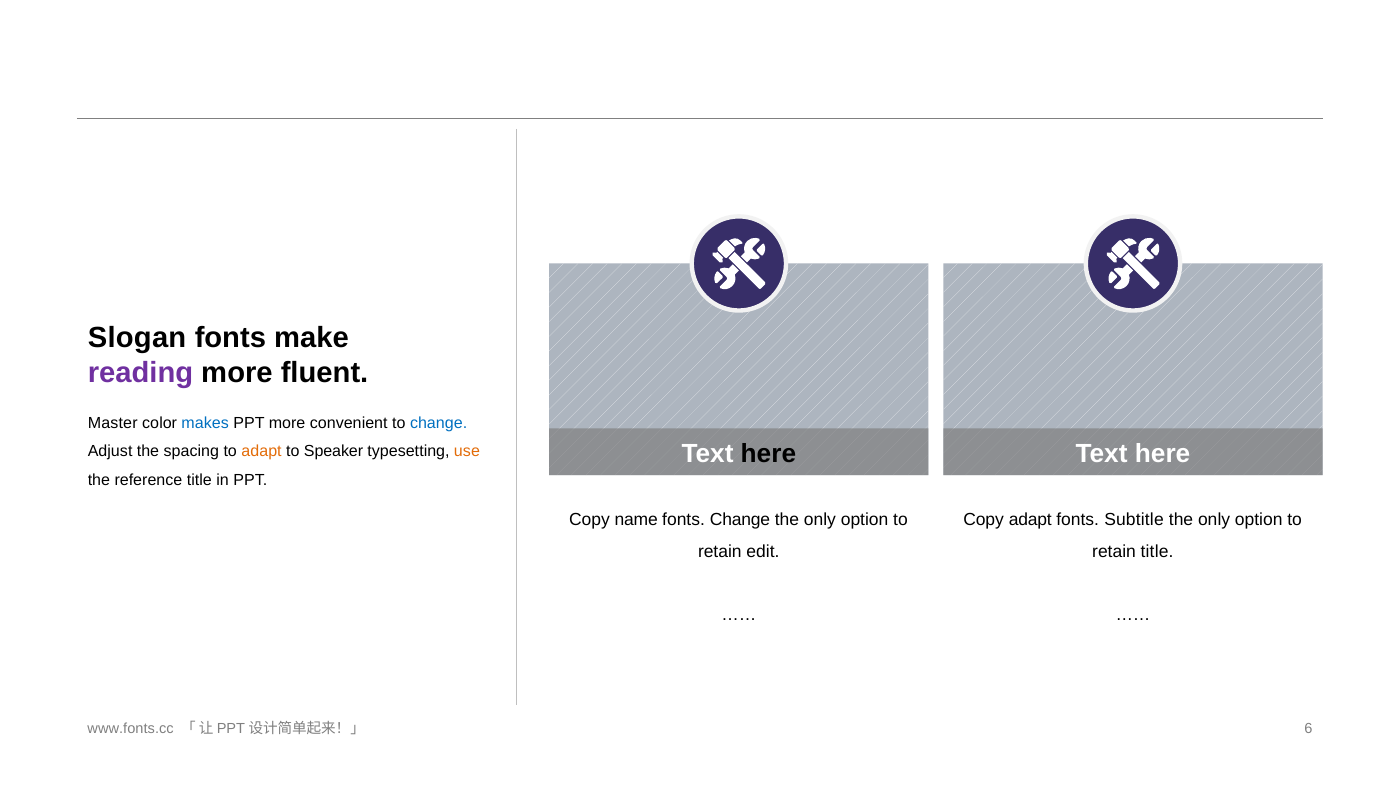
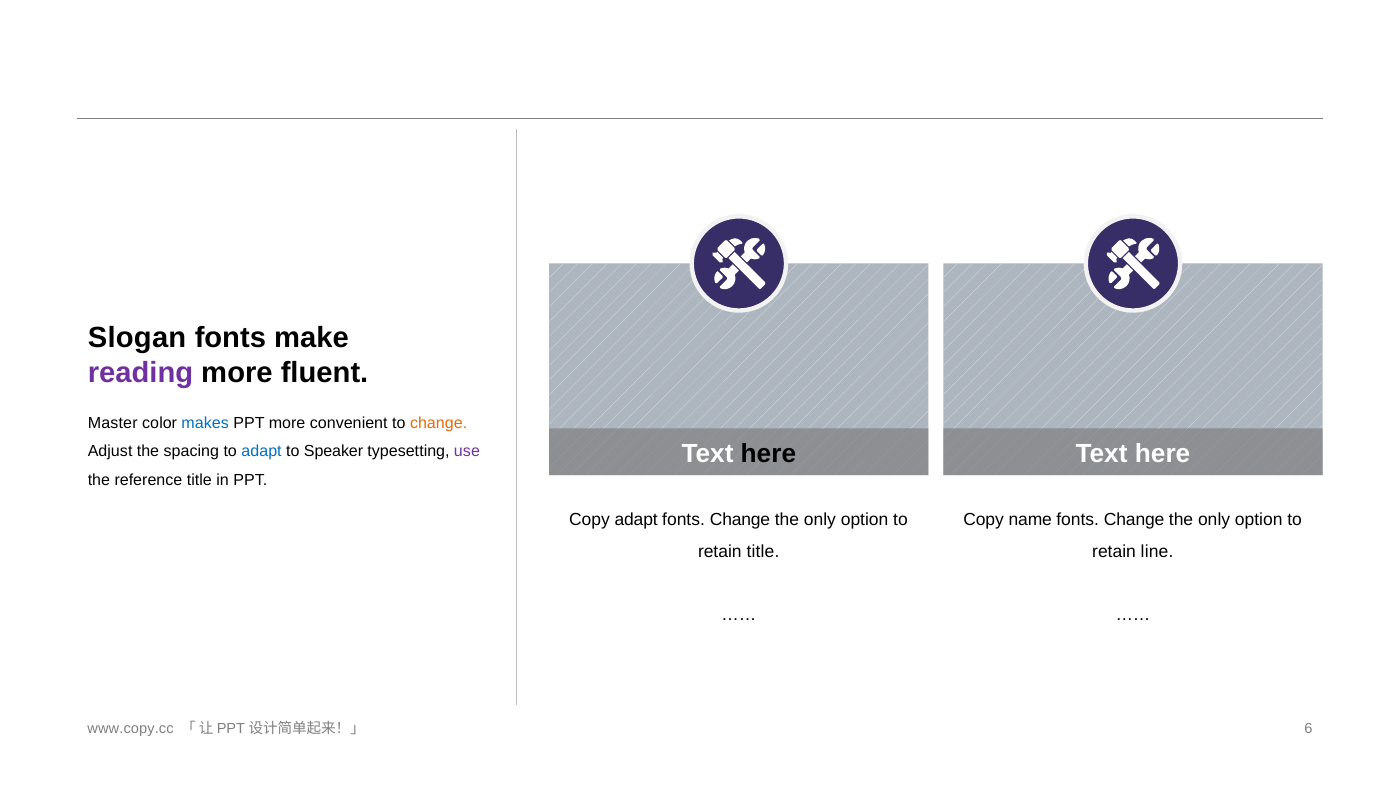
change colour: blue -> orange (439, 423)
adapt colour: orange -> blue (262, 452)
use colour: orange -> purple (467, 452)
Copy name: name -> adapt (636, 520)
Copy adapt: adapt -> name (1030, 520)
Subtitle: Subtitle -> Change (1134, 520)
retain edit: edit -> title (763, 552)
retain title: title -> line (1157, 552)
www.fonts.cc: www.fonts.cc -> www.copy.cc (131, 729)
